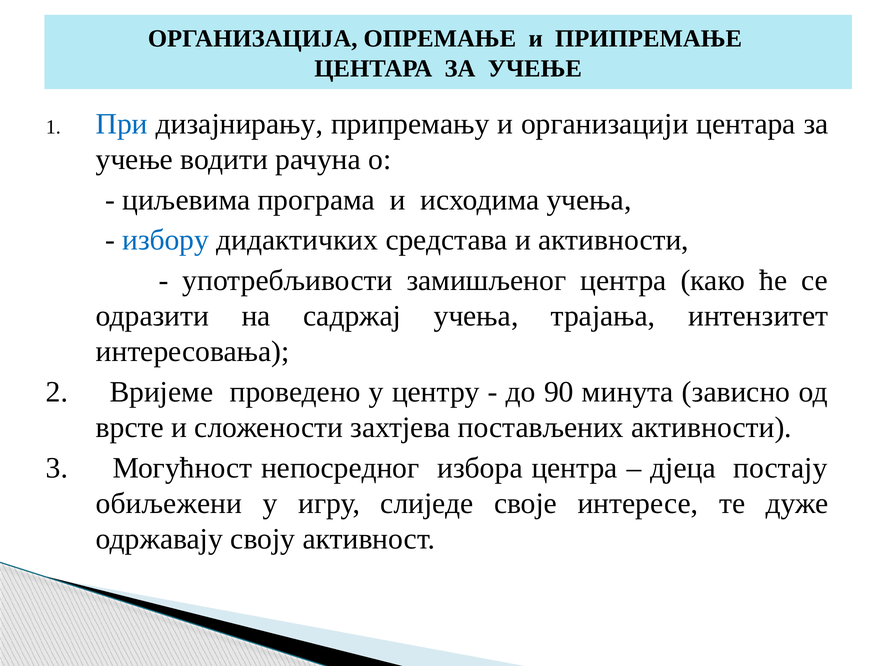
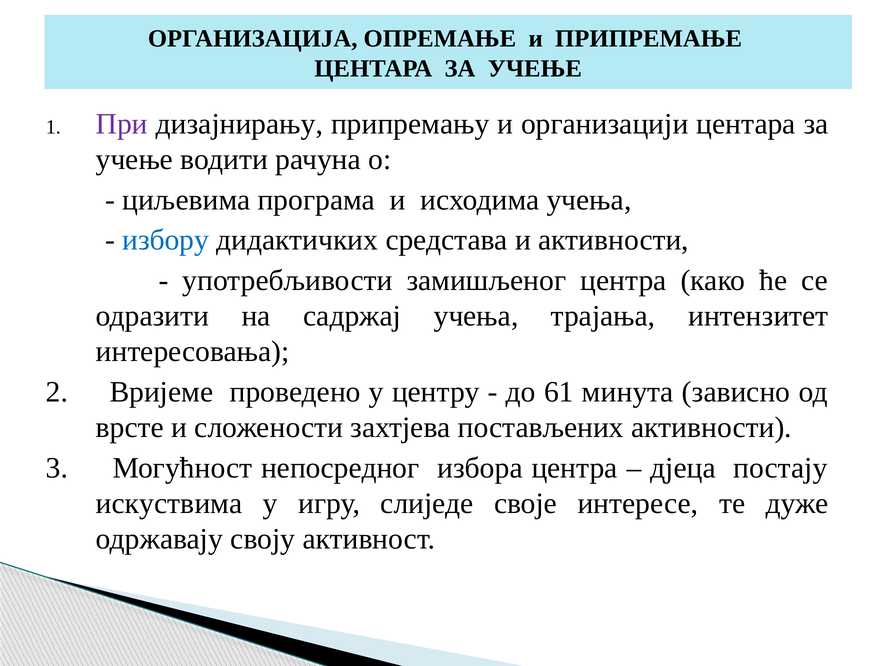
При colour: blue -> purple (122, 124)
90: 90 -> 61 (559, 393)
обиљежени: обиљежени -> искуствима (169, 504)
